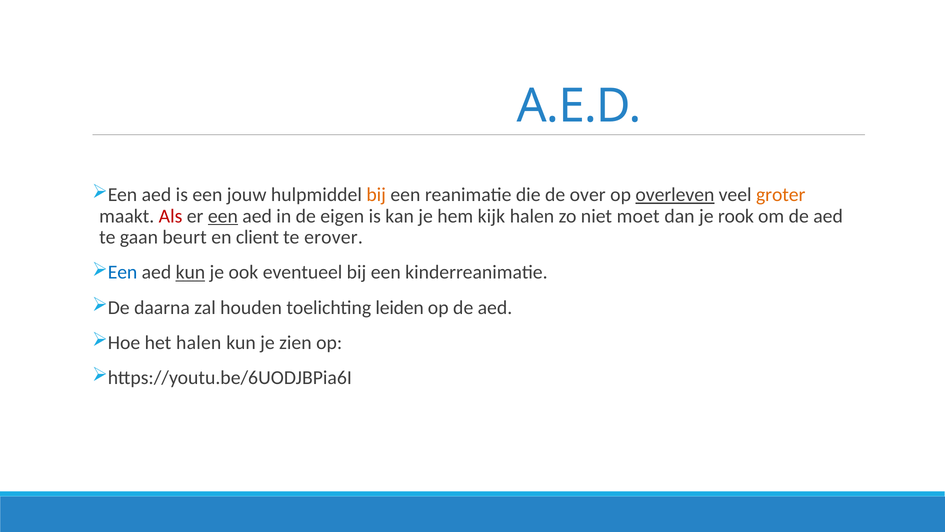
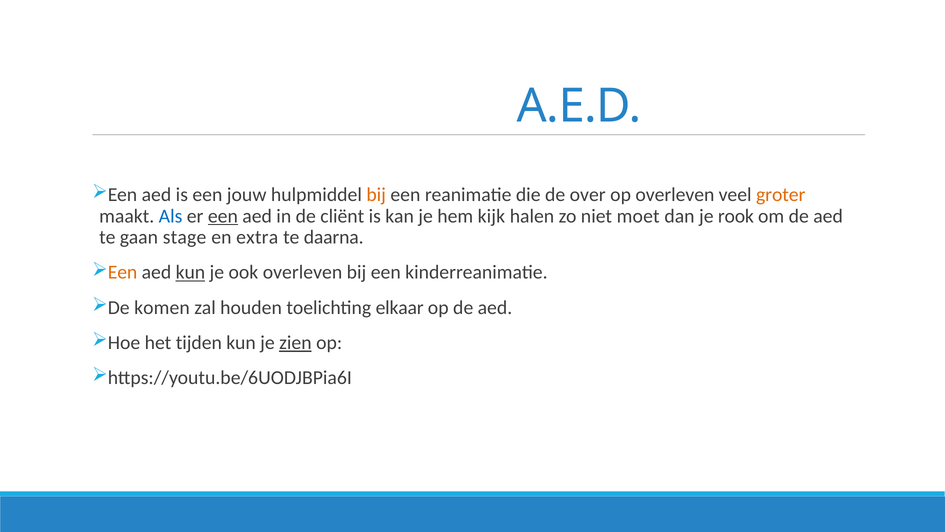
overleven underline: present -> none (675, 195)
Als colour: red -> blue (171, 216)
eigen: eigen -> cliënt (342, 216)
beurt: beurt -> stage (185, 237)
client: client -> extra (257, 237)
erover: erover -> daarna (334, 237)
Een colour: blue -> orange (123, 272)
ook eventueel: eventueel -> overleven (303, 272)
daarna: daarna -> komen (162, 307)
leiden: leiden -> elkaar (400, 307)
het halen: halen -> tijden (199, 342)
zien underline: none -> present (295, 342)
